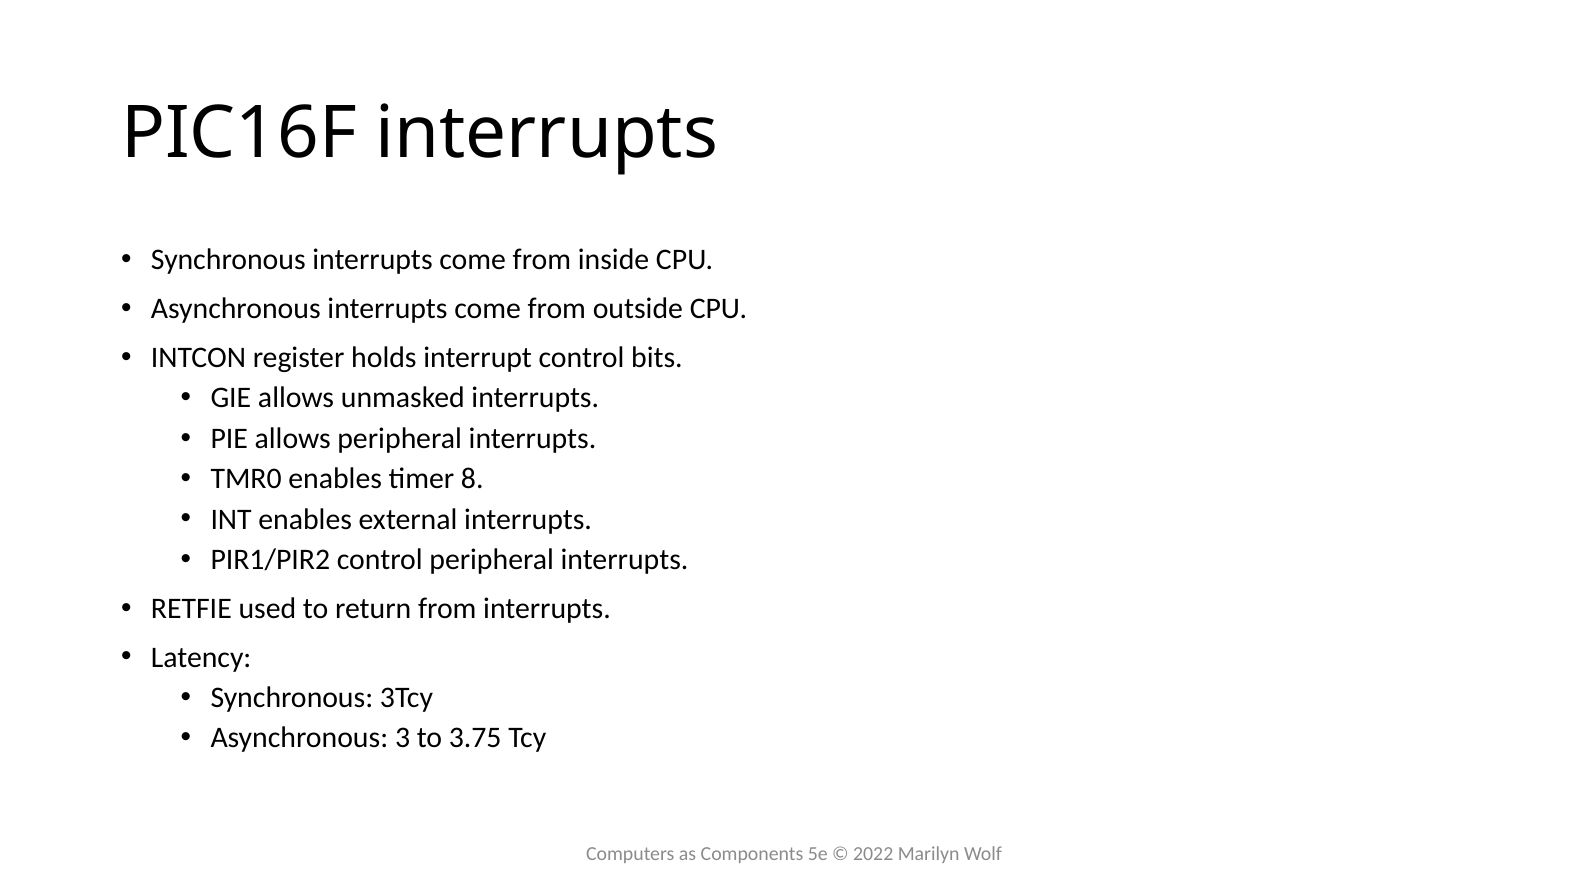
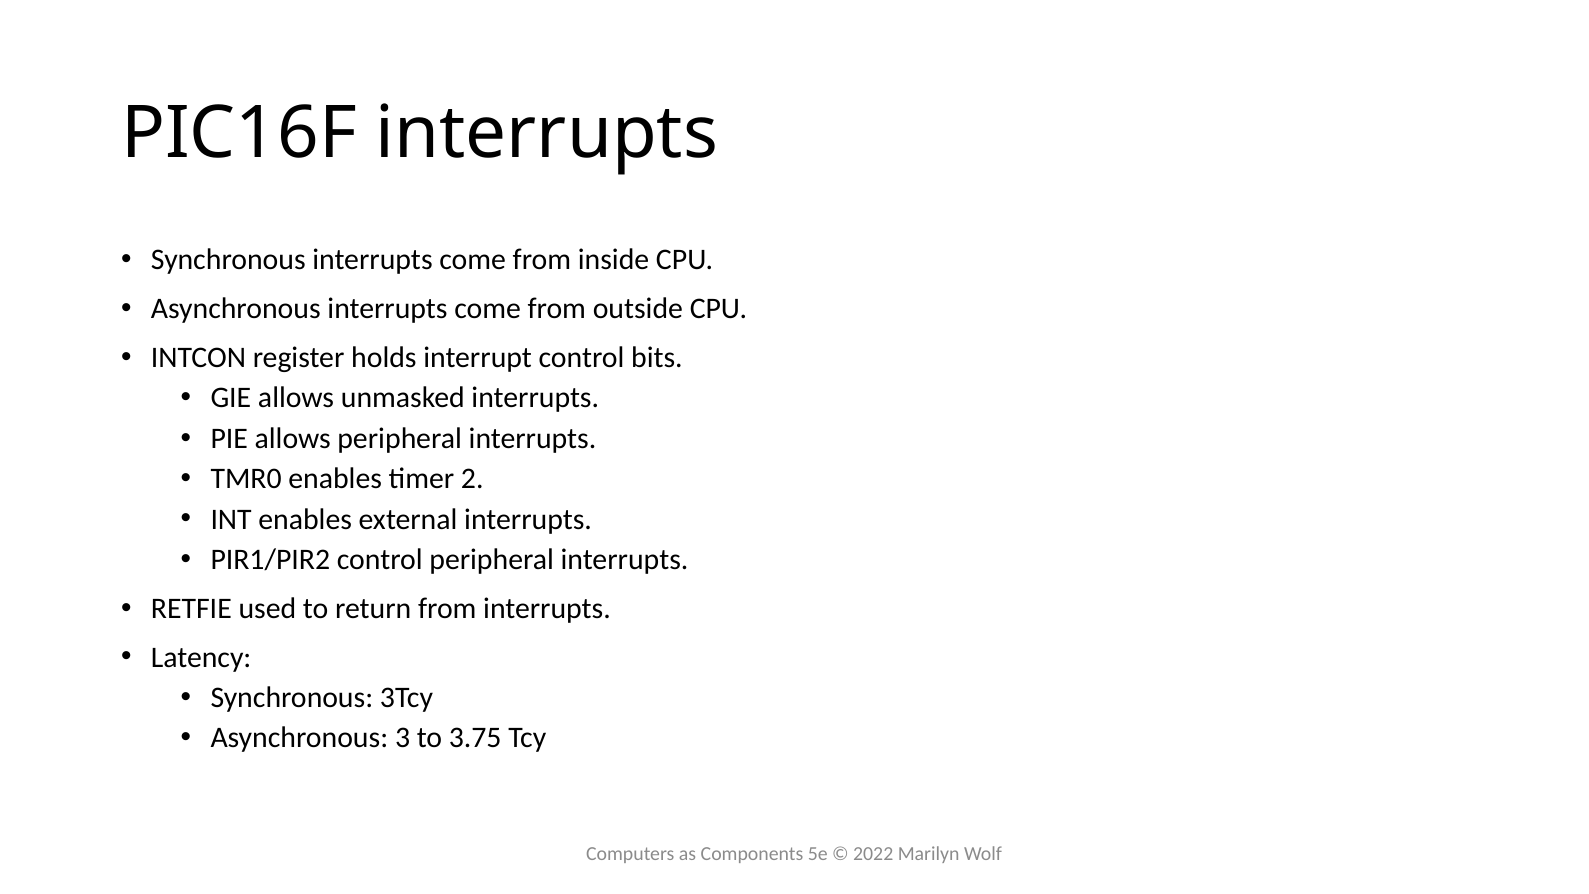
8: 8 -> 2 (472, 479)
